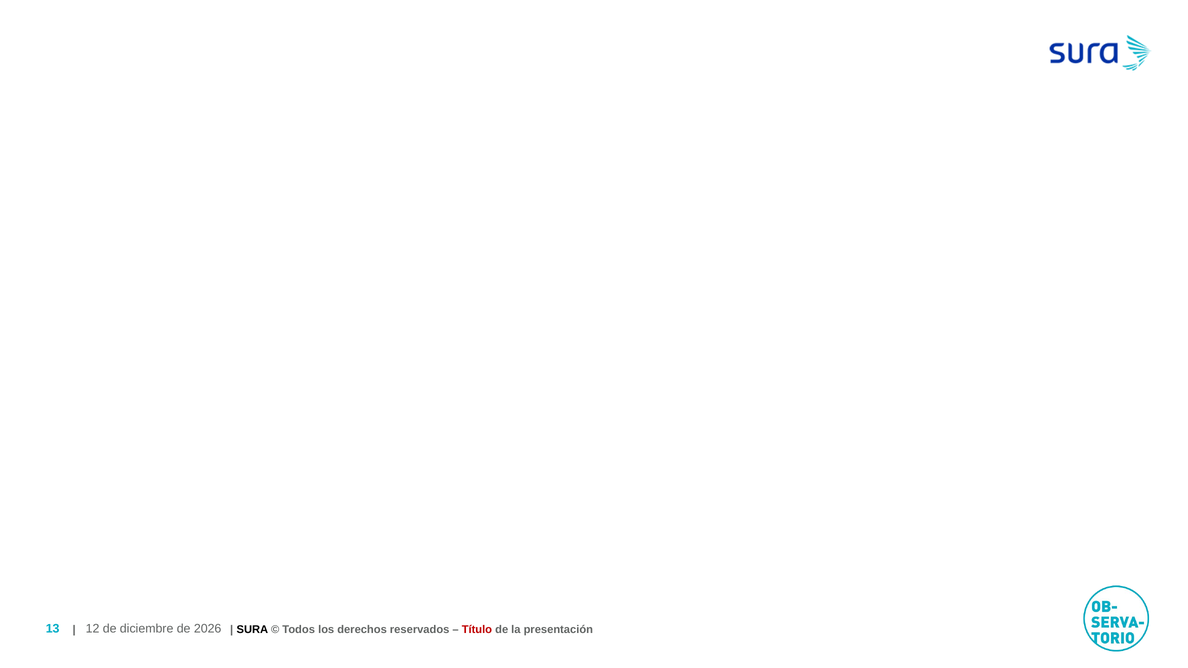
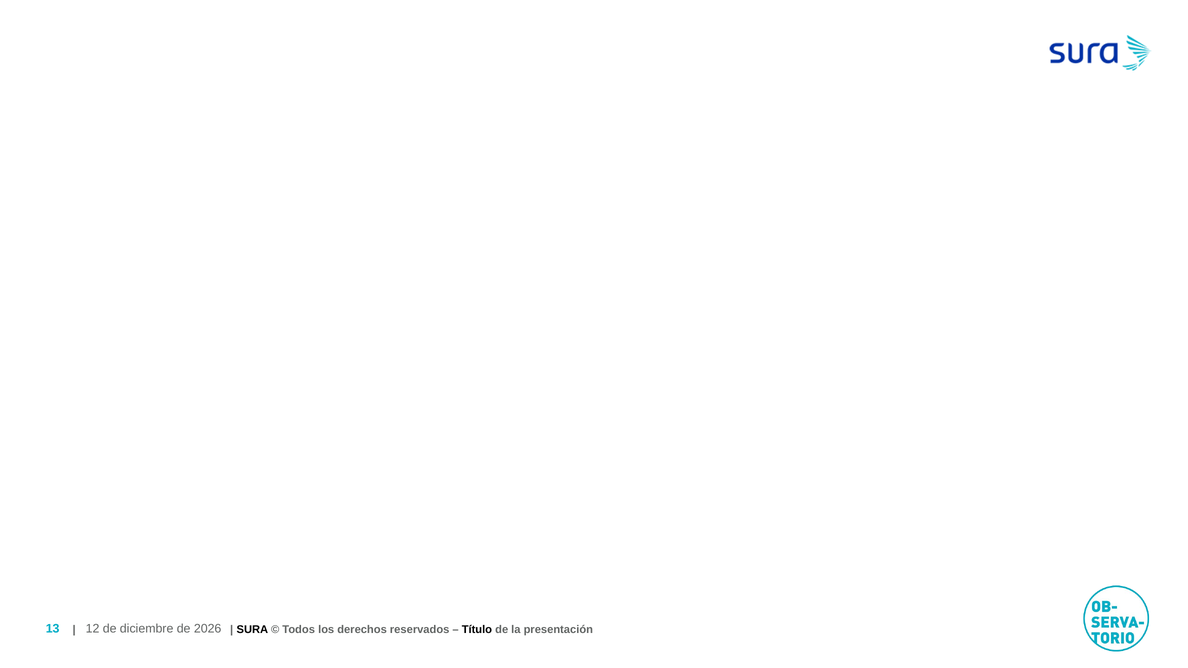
Título colour: red -> black (477, 630)
